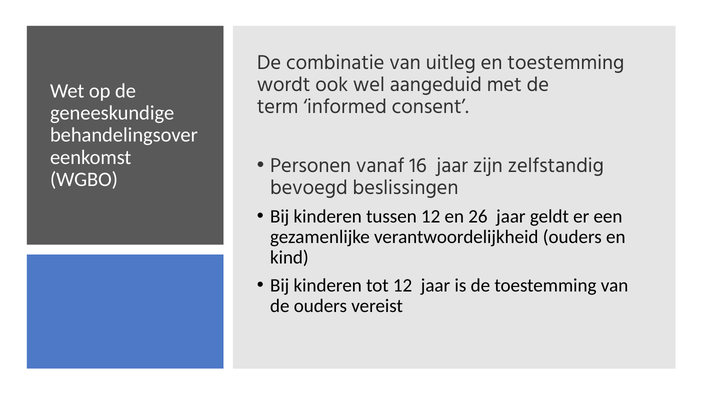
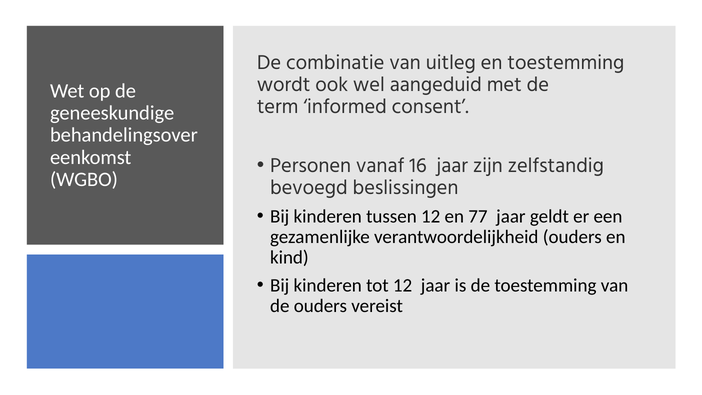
26: 26 -> 77 (478, 216)
